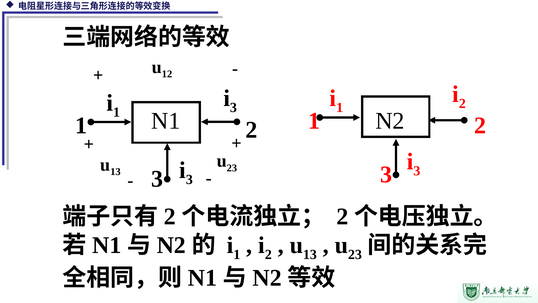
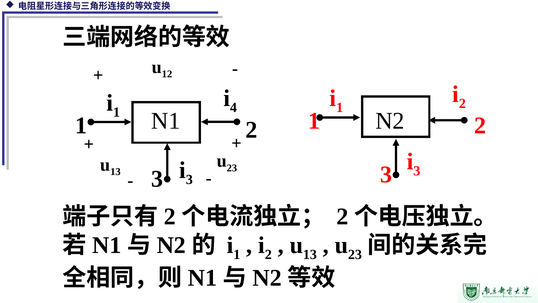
3: 3 -> 4 (233, 107)
